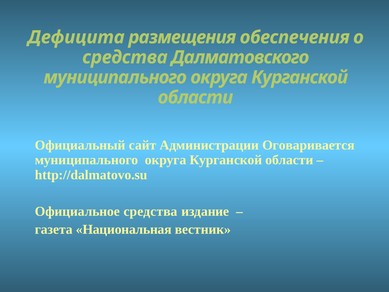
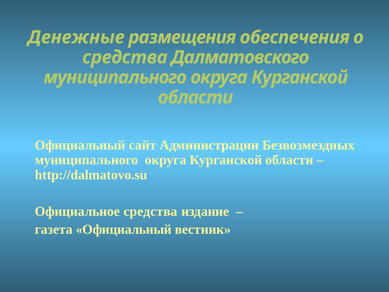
Дефицита: Дефицита -> Денежные (76, 37)
Оговаривается: Оговаривается -> Безвозмездных (308, 145)
газета Национальная: Национальная -> Официальный (124, 229)
